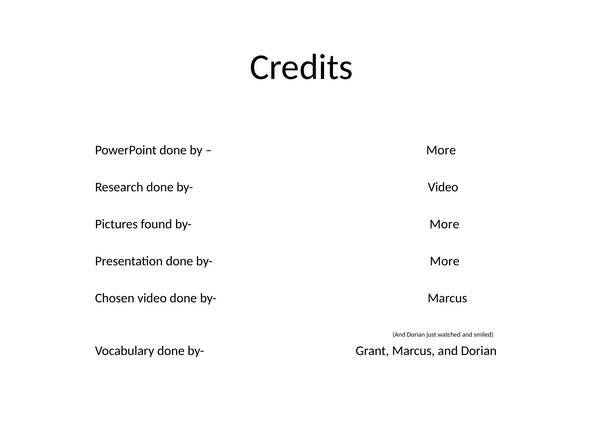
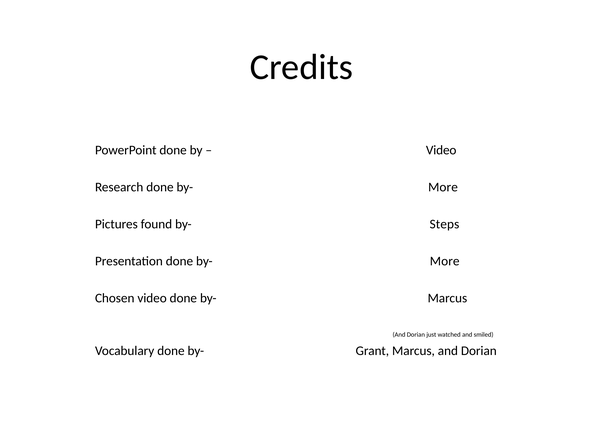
More: More -> Video (441, 150)
Research done by- Video: Video -> More (443, 187)
found by- More: More -> Steps (444, 224)
